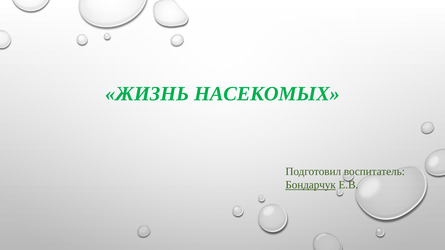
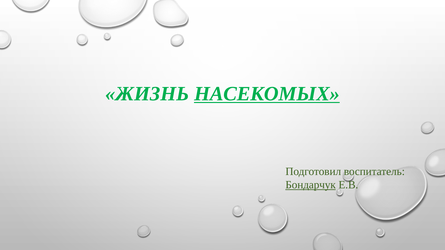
НАСЕКОМЫХ underline: none -> present (267, 94)
